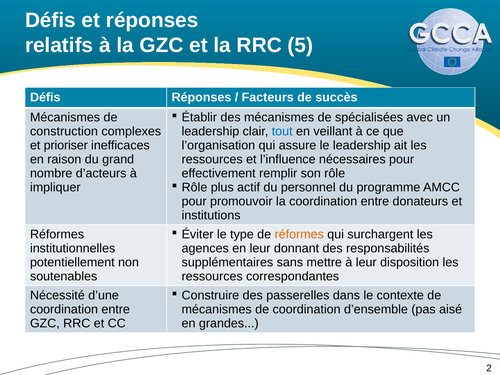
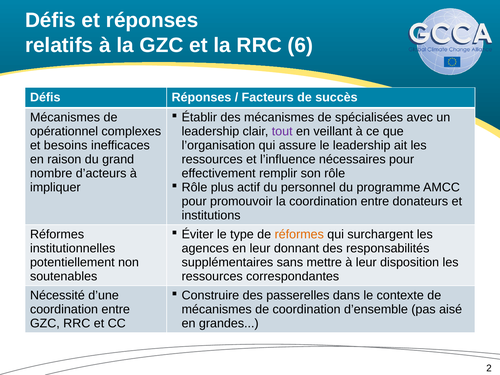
5: 5 -> 6 (300, 45)
construction: construction -> opérationnel (64, 131)
tout colour: blue -> purple (282, 131)
prioriser: prioriser -> besoins (66, 145)
